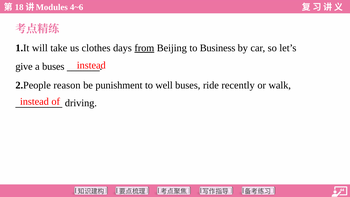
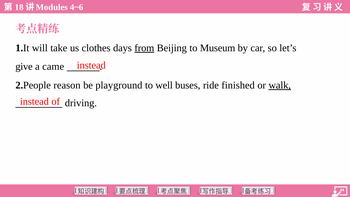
Business: Business -> Museum (218, 48)
a buses: buses -> came (53, 67)
punishment: punishment -> playground (119, 85)
recently: recently -> finished (238, 85)
walk underline: none -> present (280, 85)
